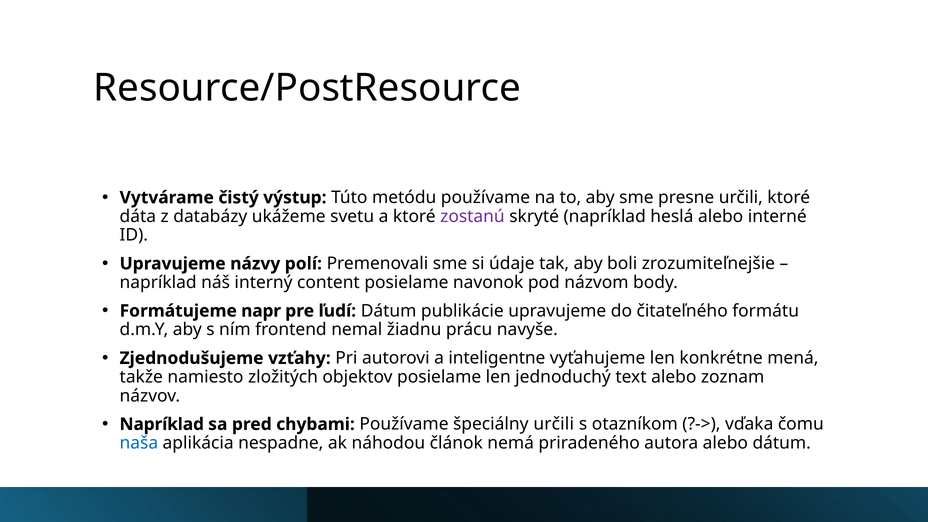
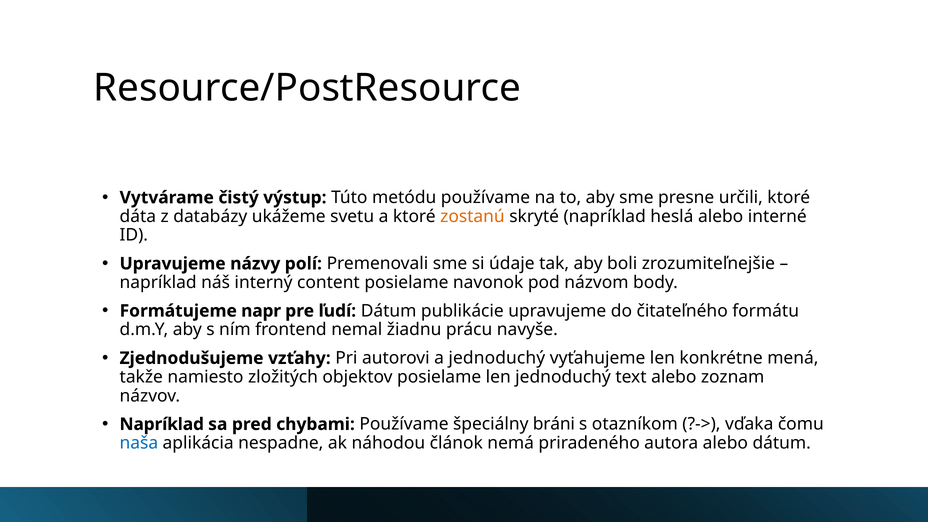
zostanú colour: purple -> orange (472, 216)
a inteligentne: inteligentne -> jednoduchý (497, 358)
špeciálny určili: určili -> bráni (554, 424)
